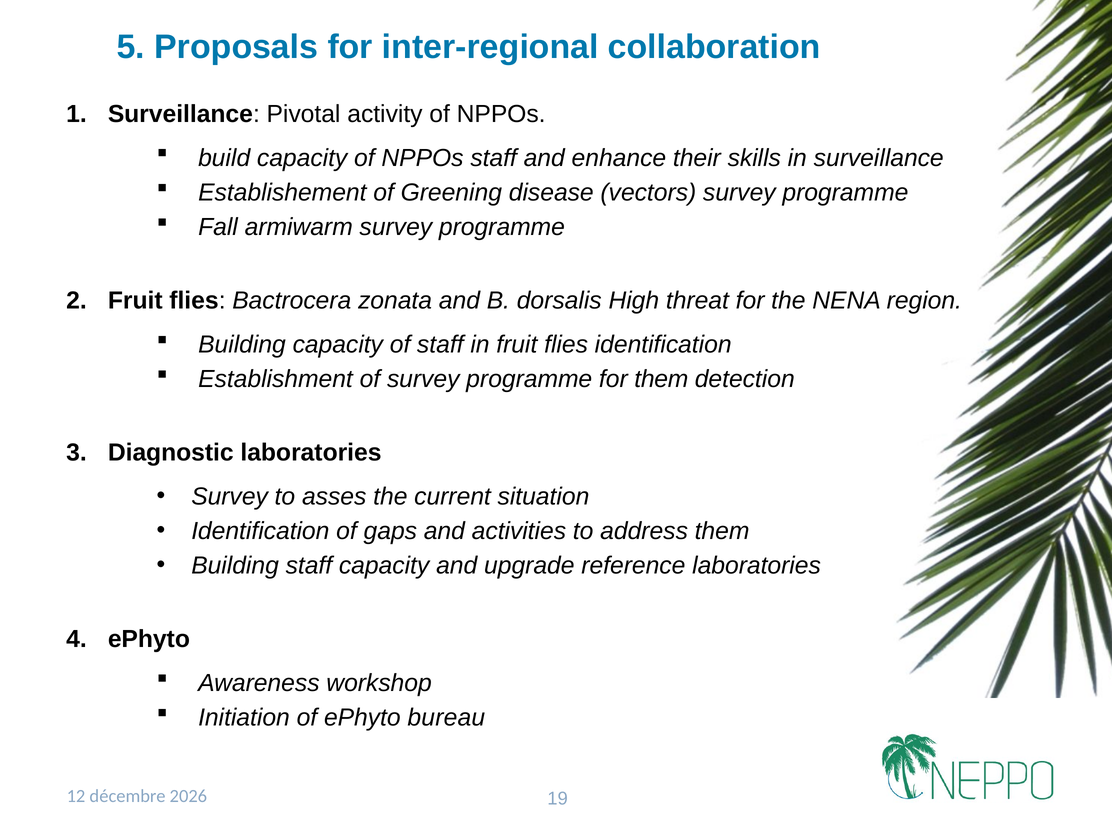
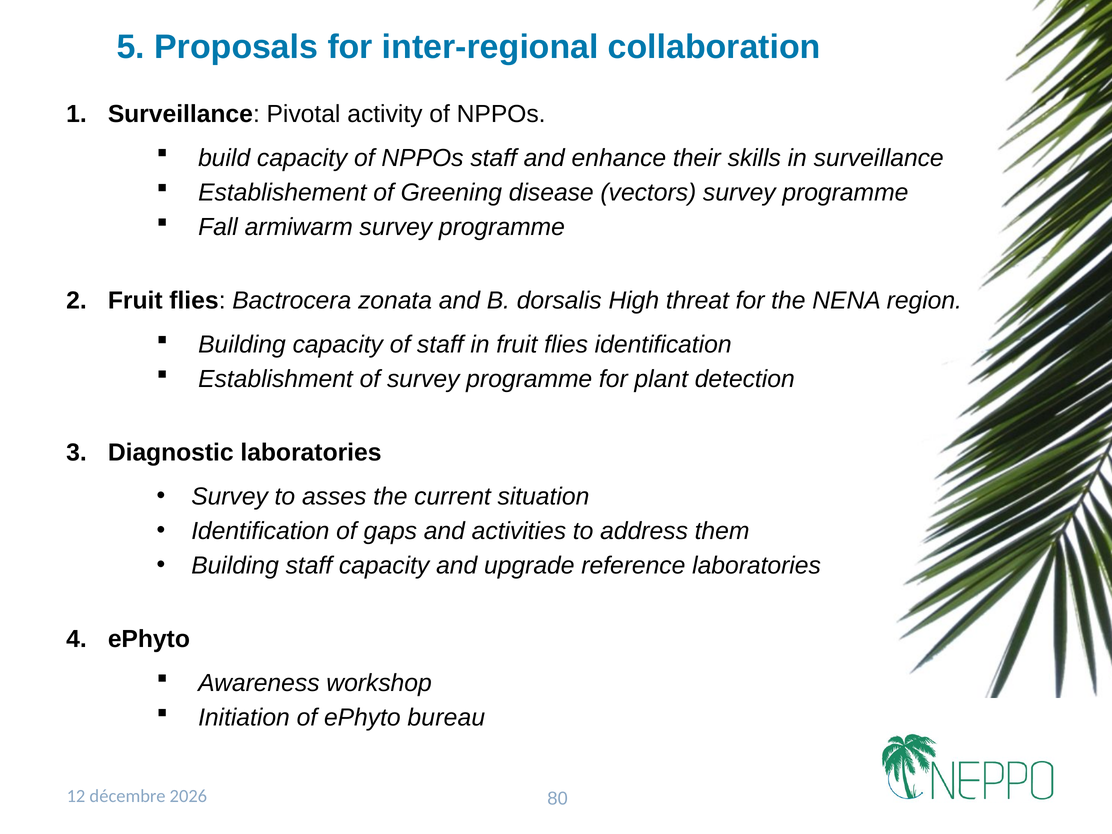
for them: them -> plant (661, 379)
19: 19 -> 80 (558, 799)
